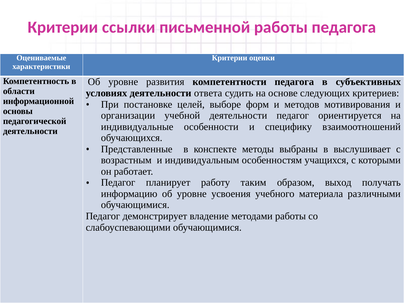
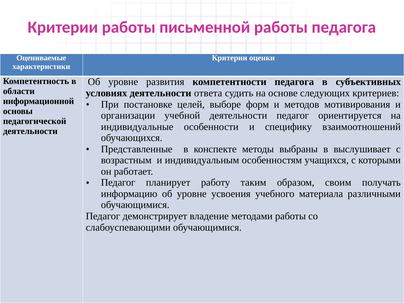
Критерии ссылки: ссылки -> работы (129, 27)
выход: выход -> своим (338, 183)
